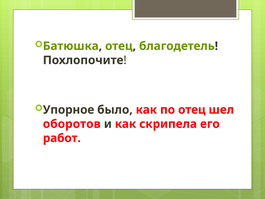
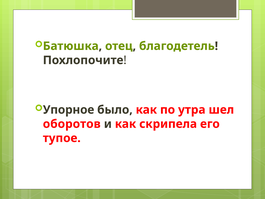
по отец: отец -> утра (192, 110)
работ: работ -> тупое (62, 138)
